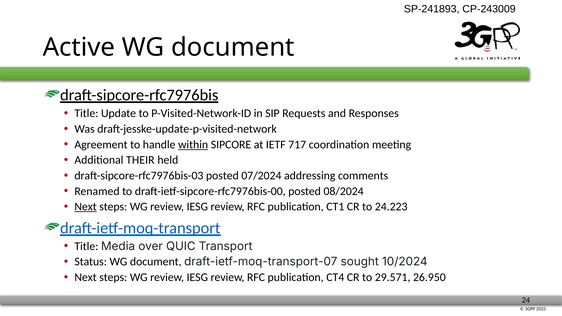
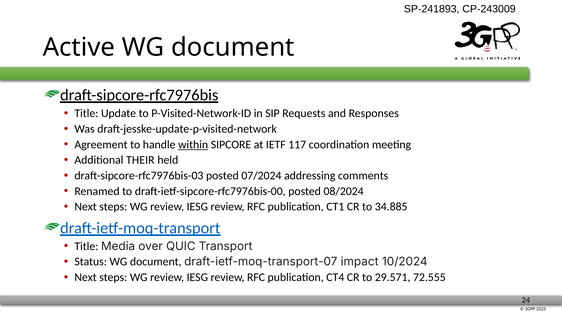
717: 717 -> 117 (297, 145)
Next underline: present -> none (86, 207)
24.223: 24.223 -> 34.885 (391, 207)
sought: sought -> impact (360, 262)
26.950: 26.950 -> 72.555 (429, 277)
